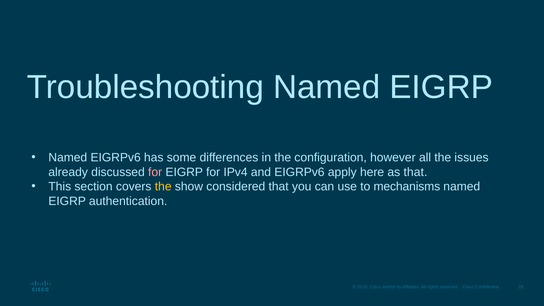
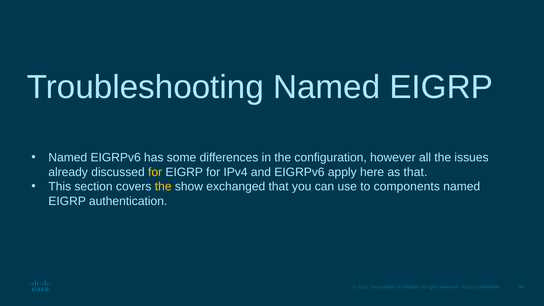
for colour: pink -> yellow (155, 172)
considered: considered -> exchanged (236, 187)
mechanisms: mechanisms -> components (407, 187)
